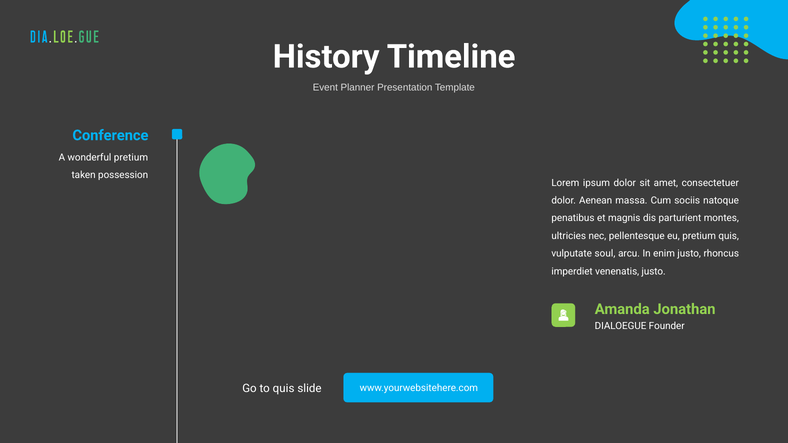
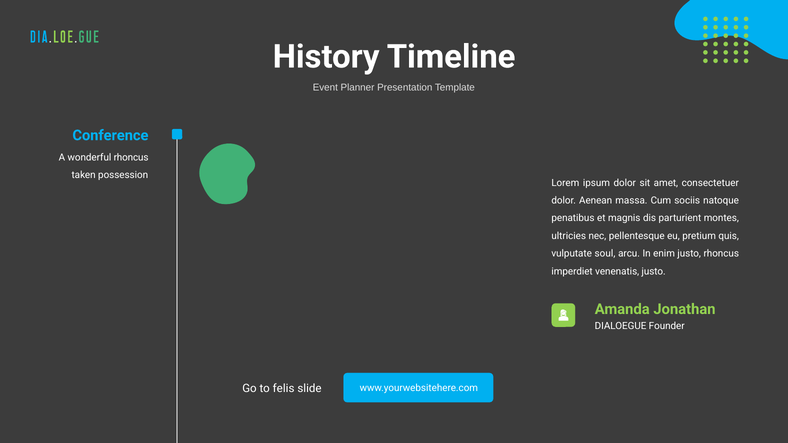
wonderful pretium: pretium -> rhoncus (131, 158)
to quis: quis -> felis (284, 389)
